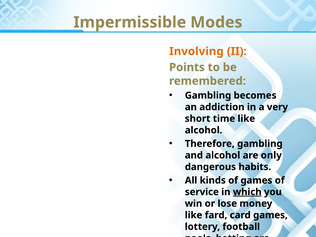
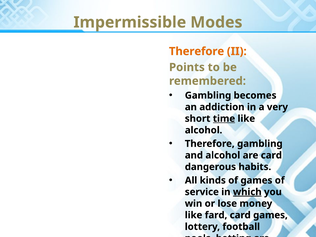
Involving: Involving -> Therefore (197, 51)
time underline: none -> present (224, 119)
are only: only -> card (271, 155)
